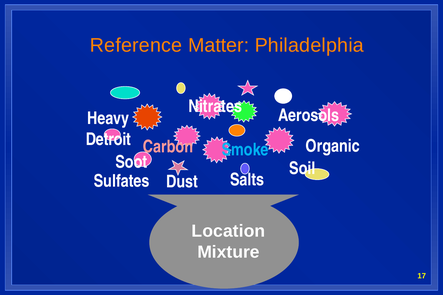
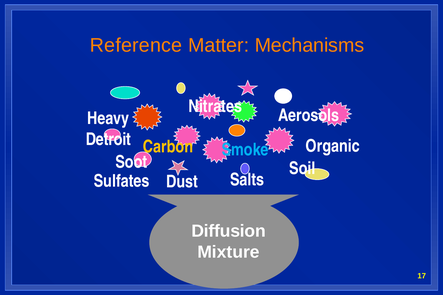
Philadelphia: Philadelphia -> Mechanisms (309, 45)
Carbon colour: pink -> yellow (168, 147)
Location: Location -> Diffusion (229, 231)
